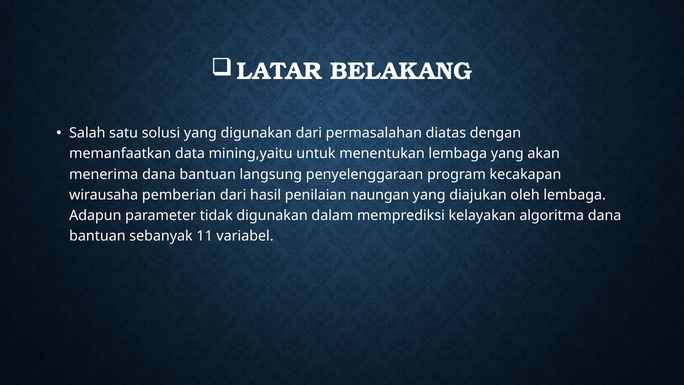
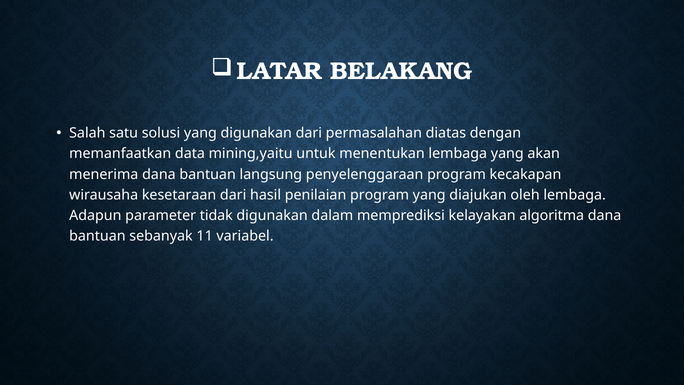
pemberian: pemberian -> kesetaraan (179, 195)
penilaian naungan: naungan -> program (380, 195)
